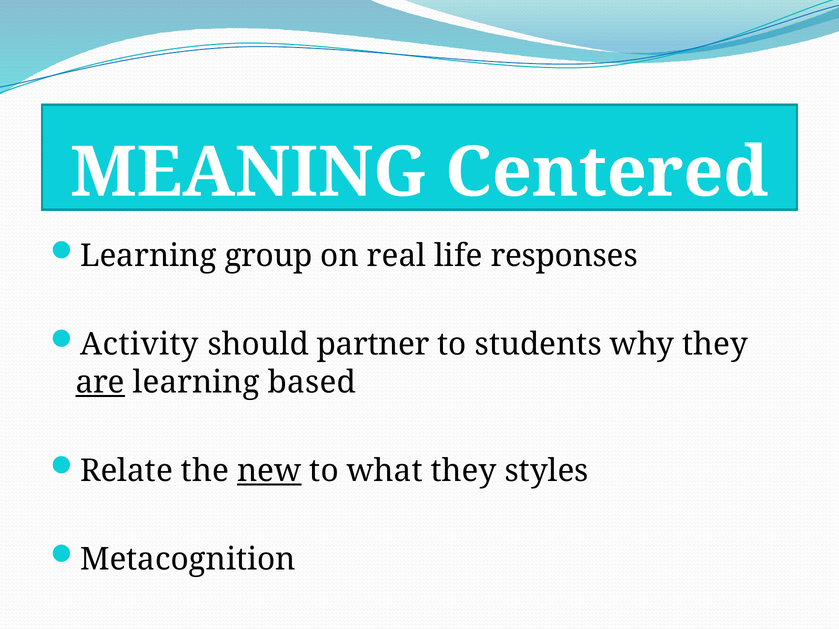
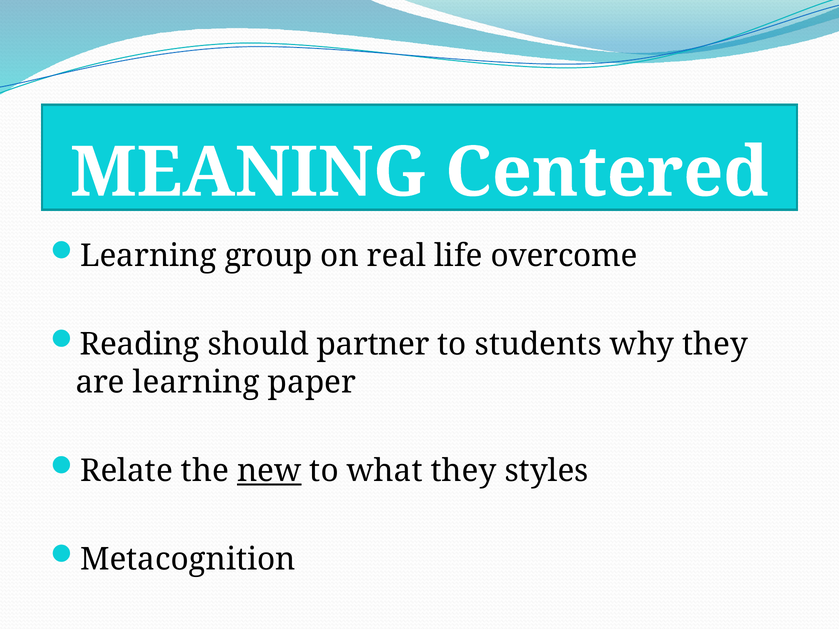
responses: responses -> overcome (564, 256)
Activity: Activity -> Reading (140, 345)
are underline: present -> none (100, 382)
based: based -> paper (312, 382)
